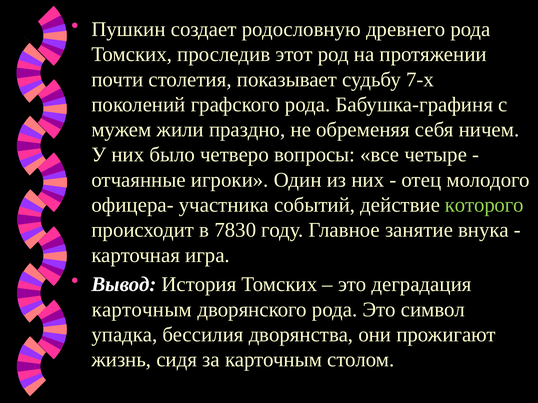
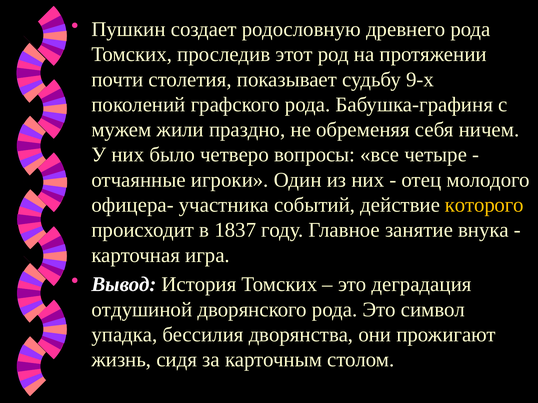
7-х: 7-х -> 9-х (420, 80)
которого colour: light green -> yellow (484, 205)
7830: 7830 -> 1837 (235, 230)
карточным: карточным -> отдушиной (142, 310)
